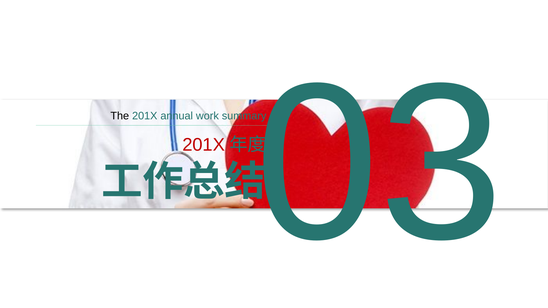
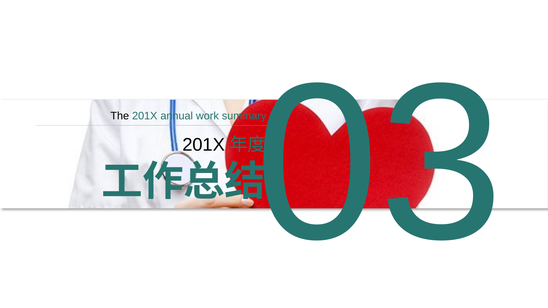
201X colour: red -> black (204, 145)
